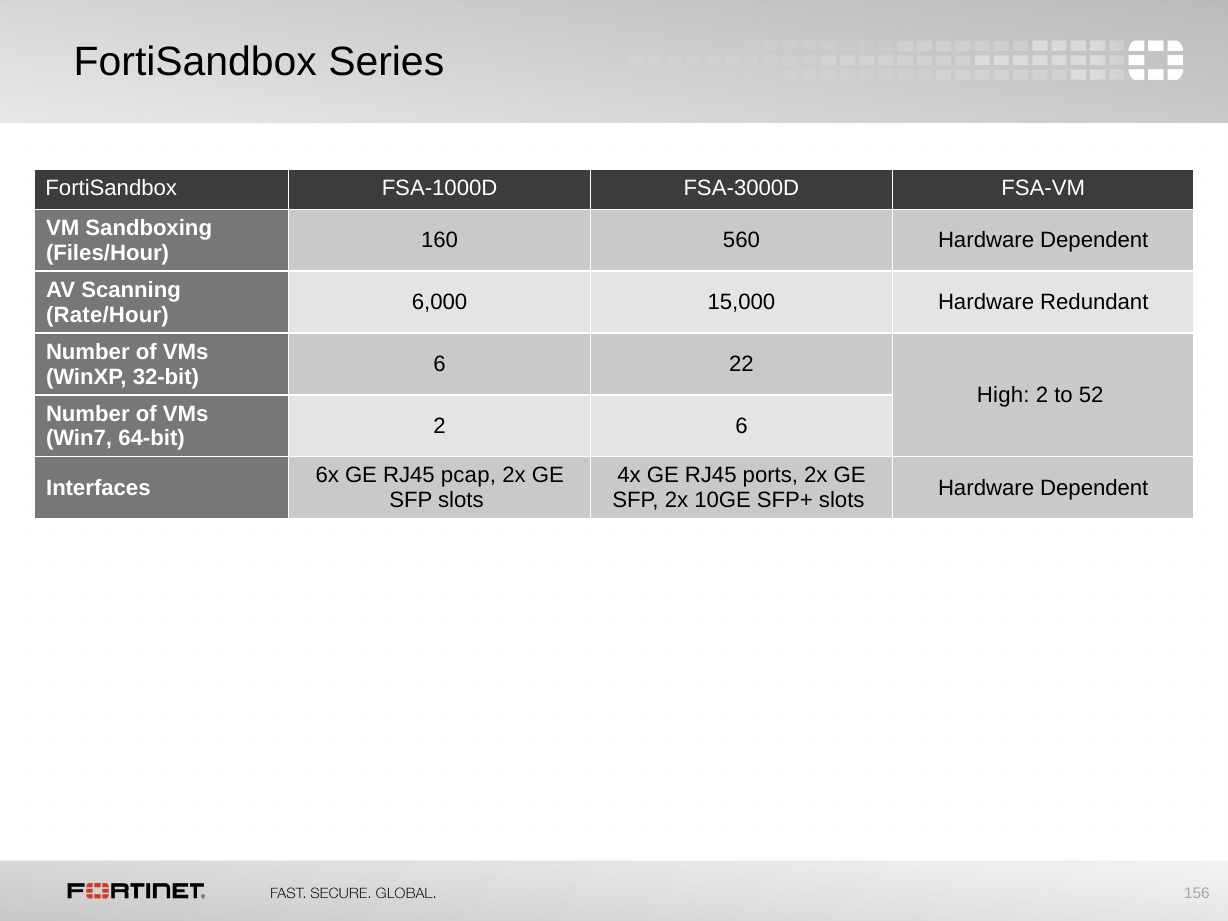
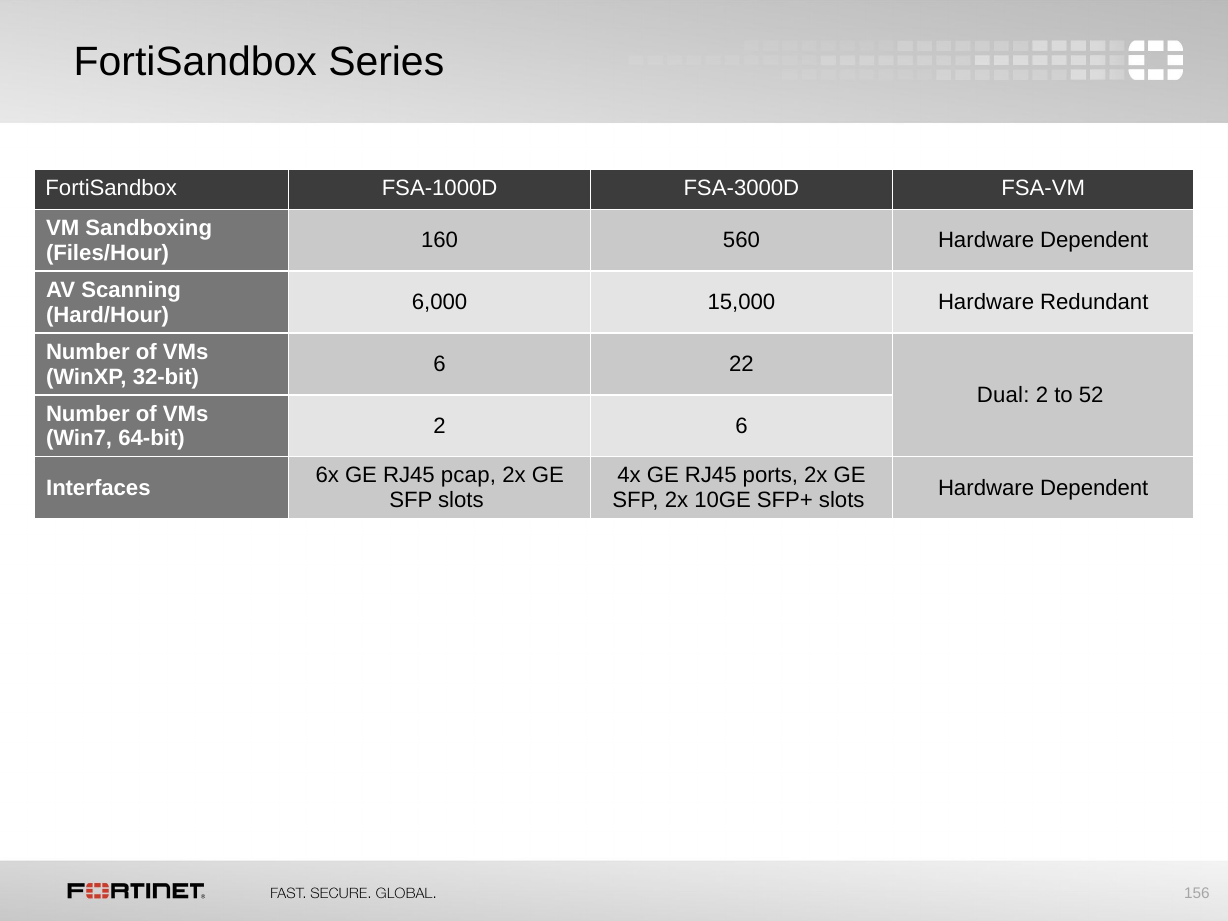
Rate/Hour: Rate/Hour -> Hard/Hour (108, 315)
High: High -> Dual (1003, 395)
